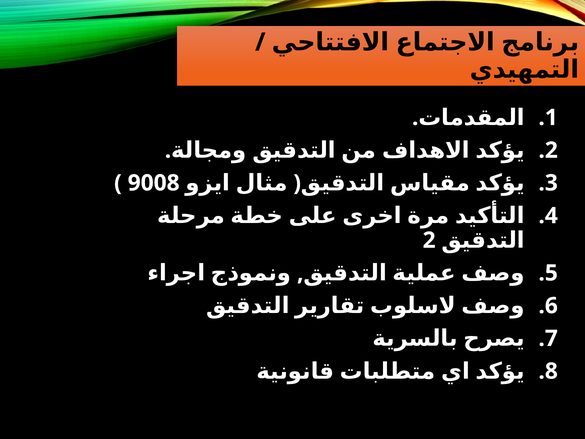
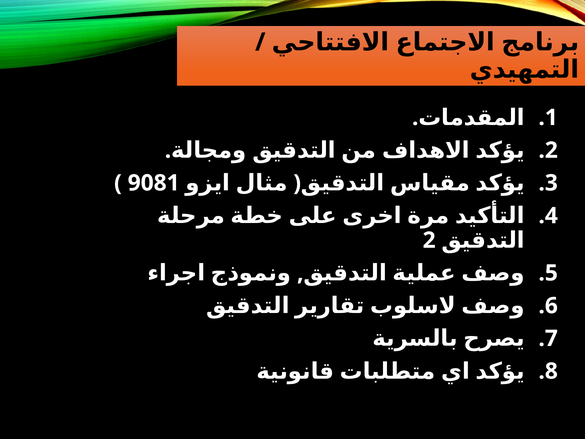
9008: 9008 -> 9081 (154, 183)
